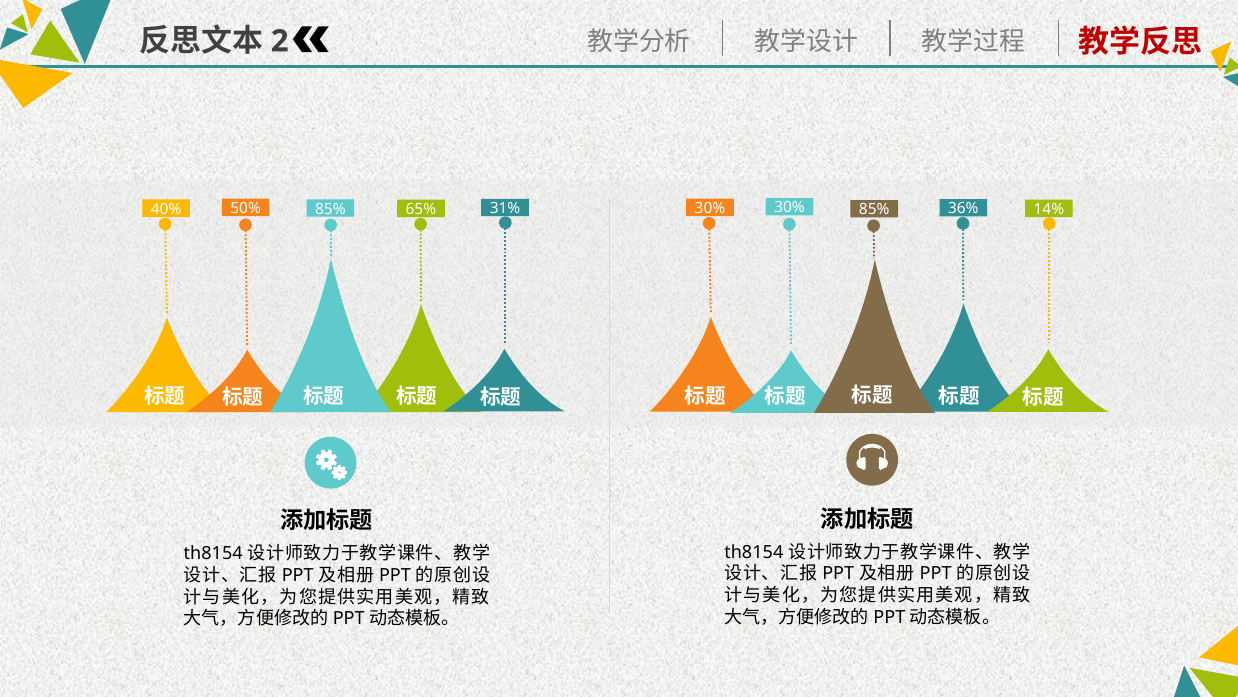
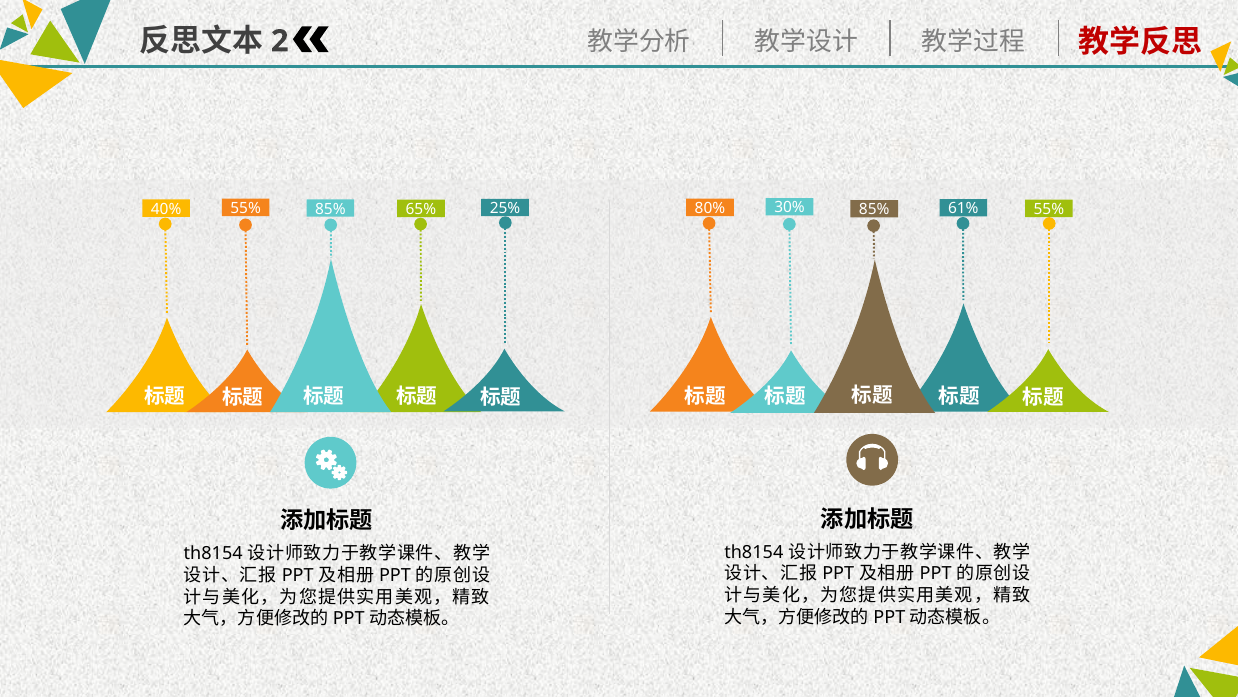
30%: 30% -> 80% (710, 208)
36%: 36% -> 61% (963, 209)
31%: 31% -> 25% (505, 208)
40% 50%: 50% -> 55% (246, 208)
85% 14%: 14% -> 55% (1049, 209)
